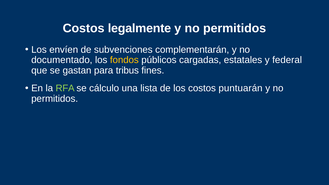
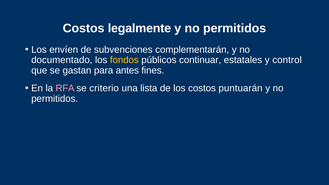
cargadas: cargadas -> continuar (200, 60)
federal: federal -> control (287, 60)
tribus: tribus -> antes (127, 70)
RFA colour: light green -> pink (65, 88)
cálculo: cálculo -> criterio (104, 88)
